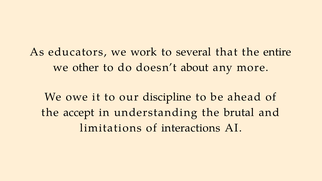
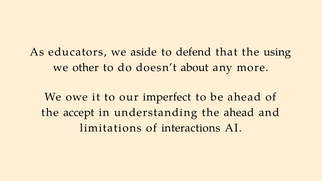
work: work -> aside (144, 52)
several: several -> defend (194, 52)
entire: entire -> using (277, 52)
discipline: discipline -> imperfect (167, 97)
the brutal: brutal -> ahead (239, 113)
